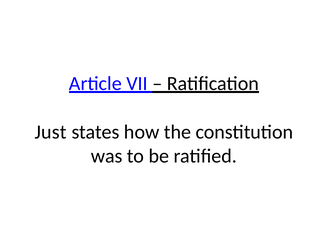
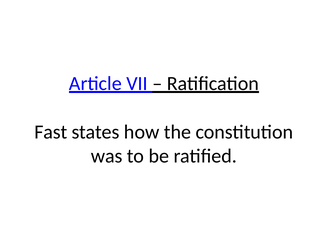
Just: Just -> Fast (51, 132)
